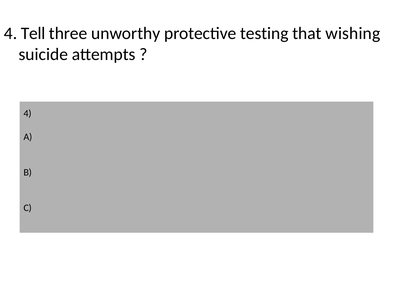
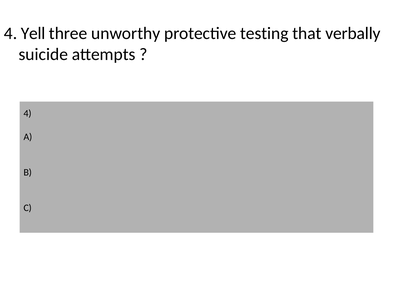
Tell: Tell -> Yell (33, 33)
wishing: wishing -> verbally (353, 33)
